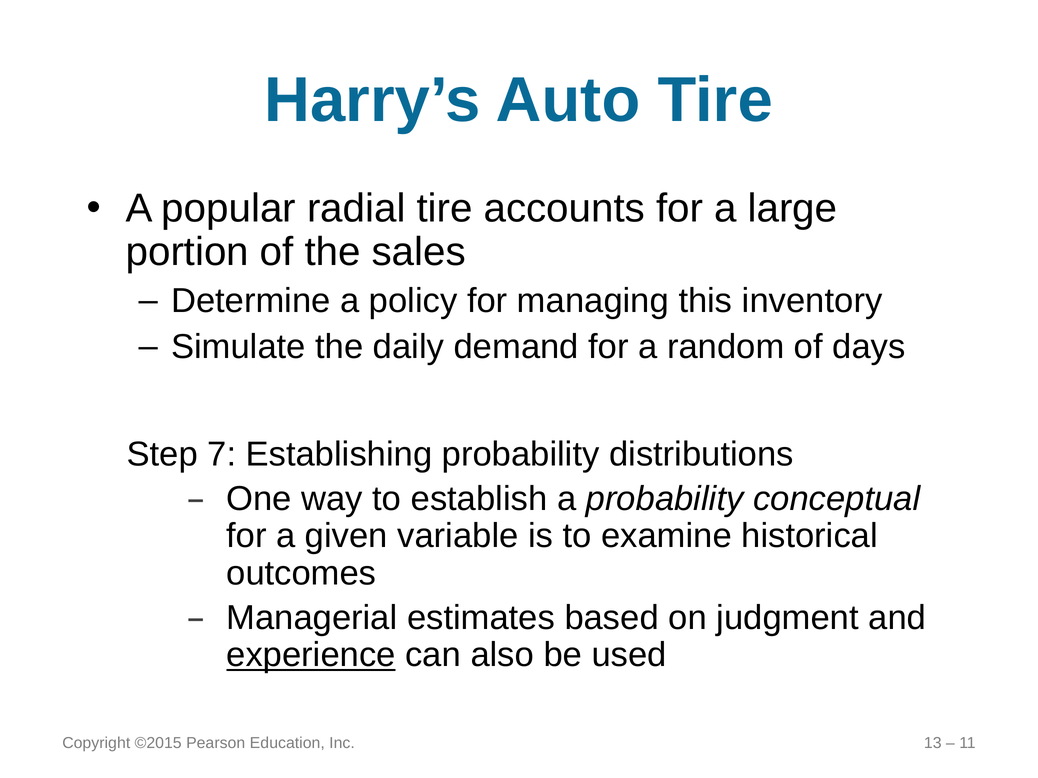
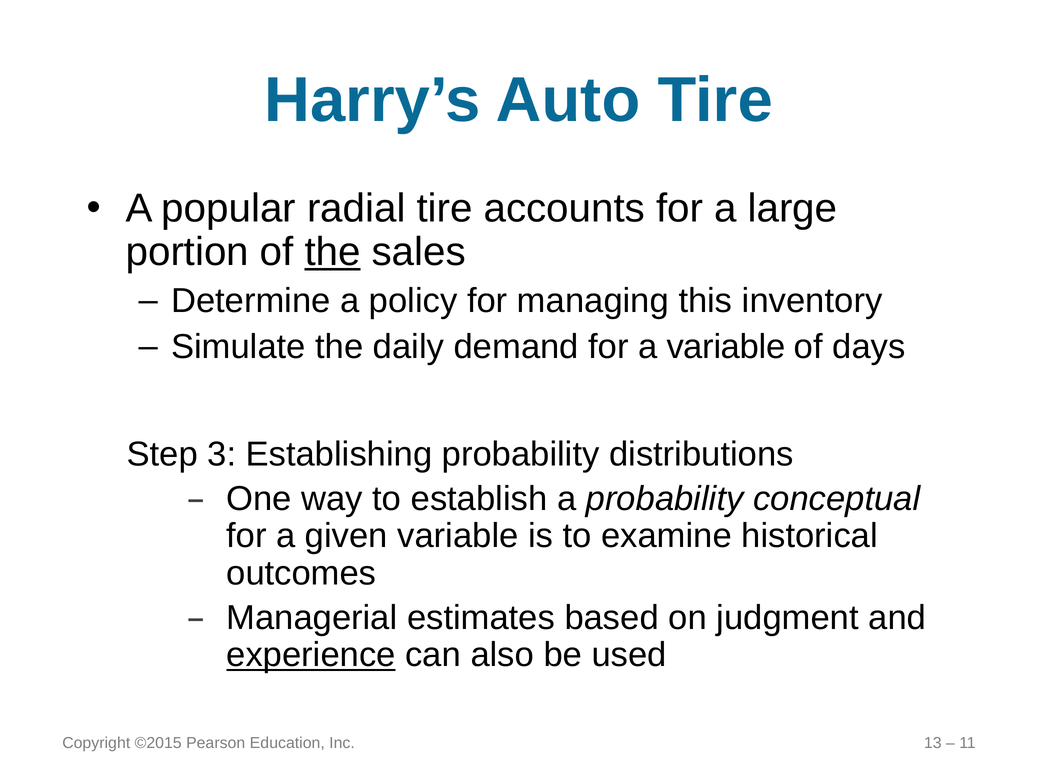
the underline: none -> present (333, 252)
a random: random -> variable (726, 347)
7: 7 -> 3 (222, 455)
